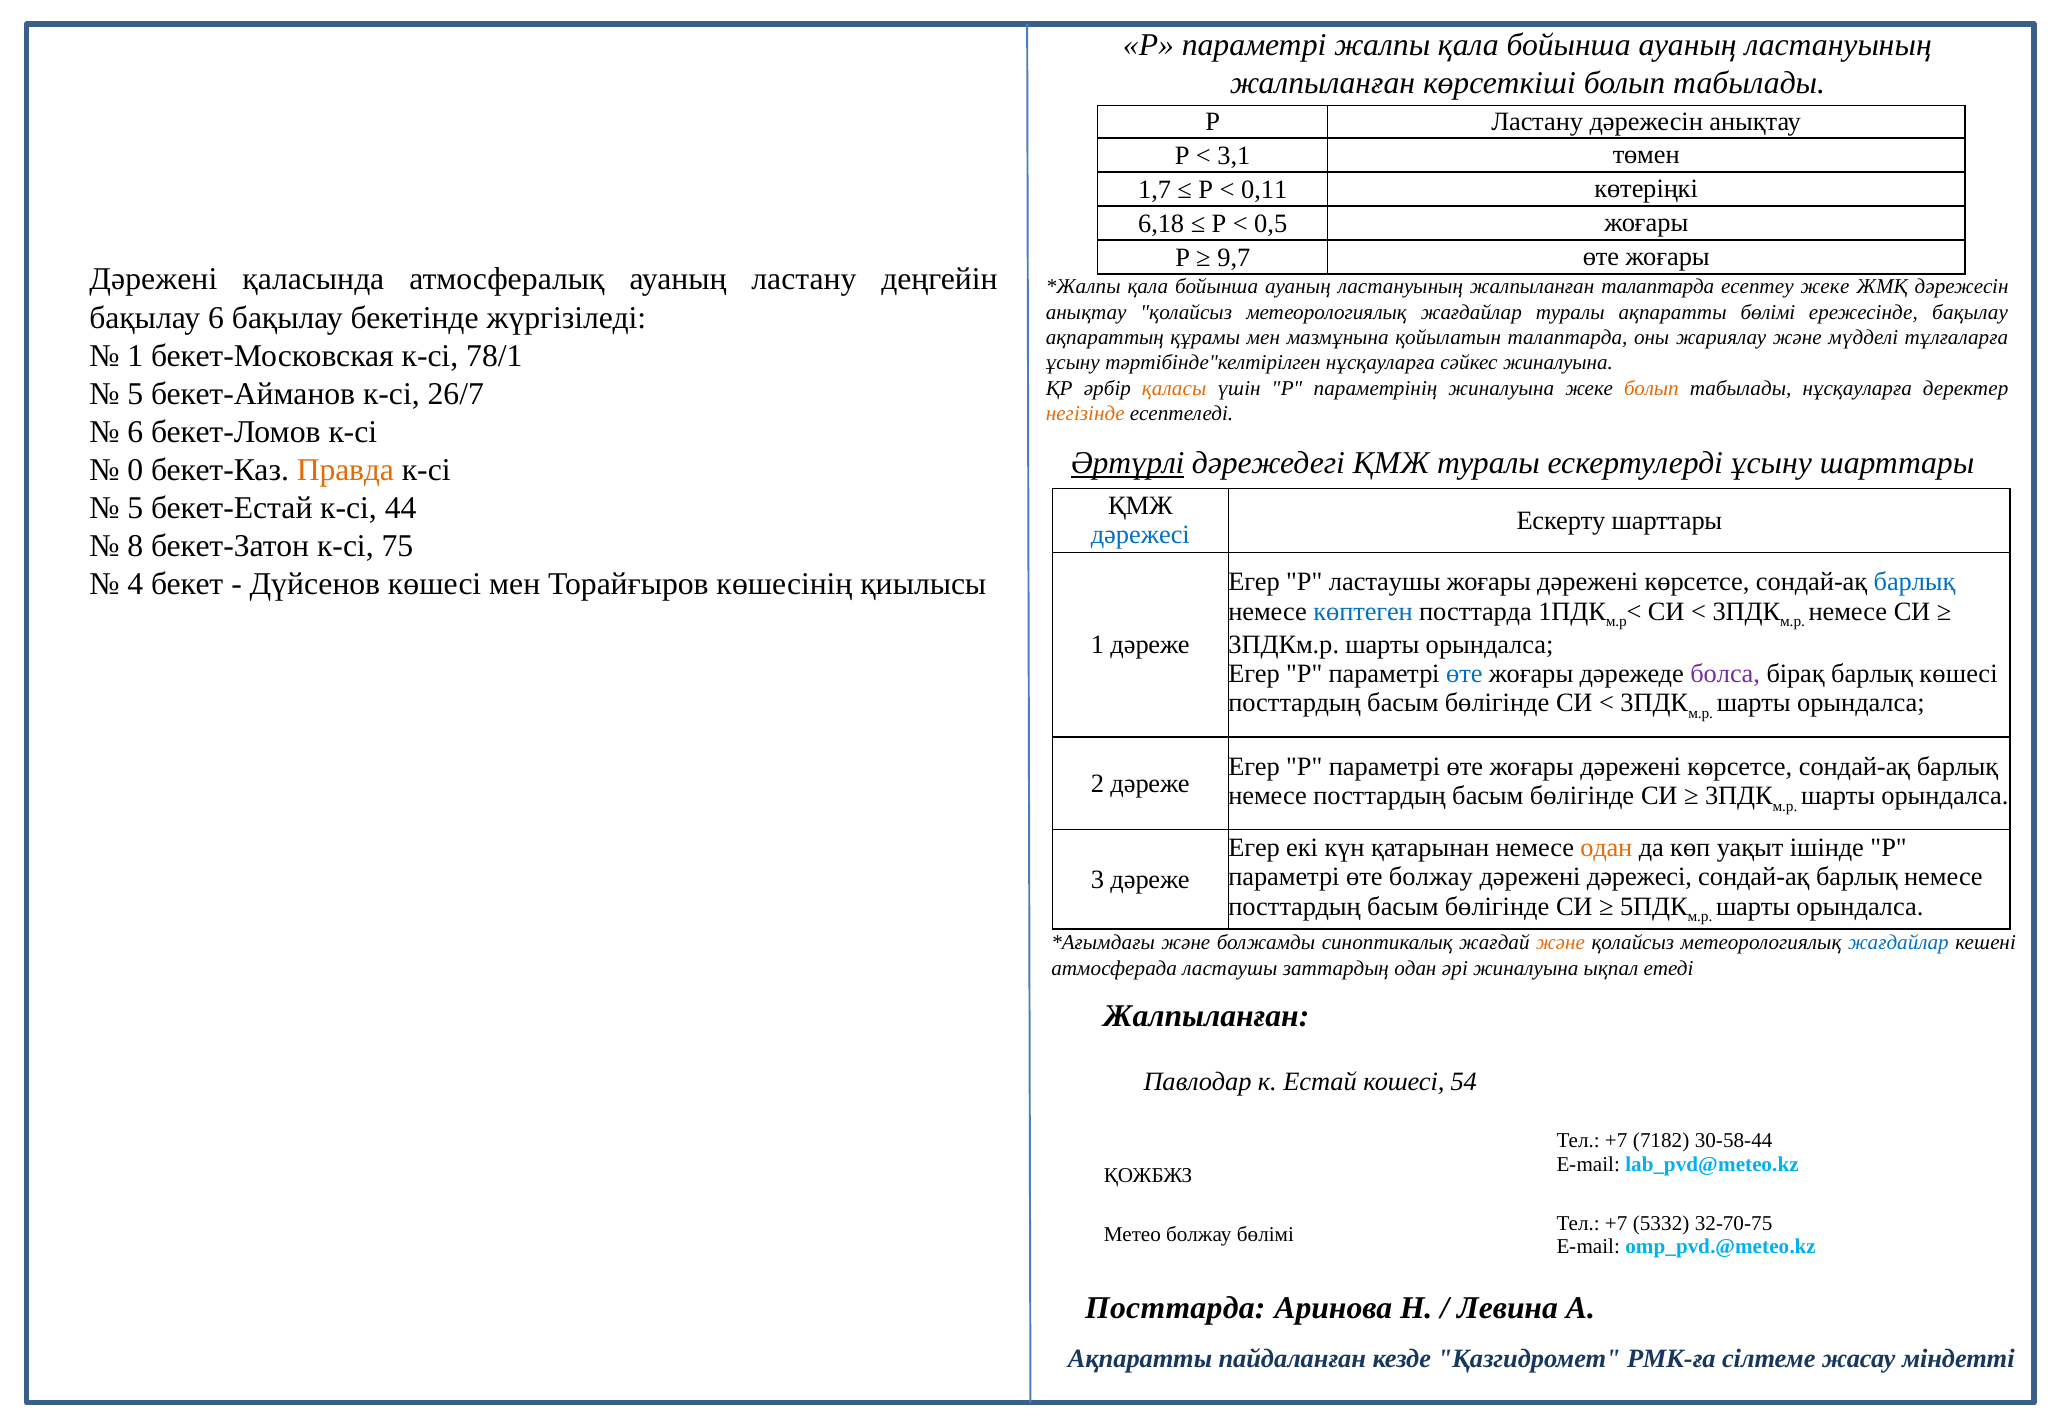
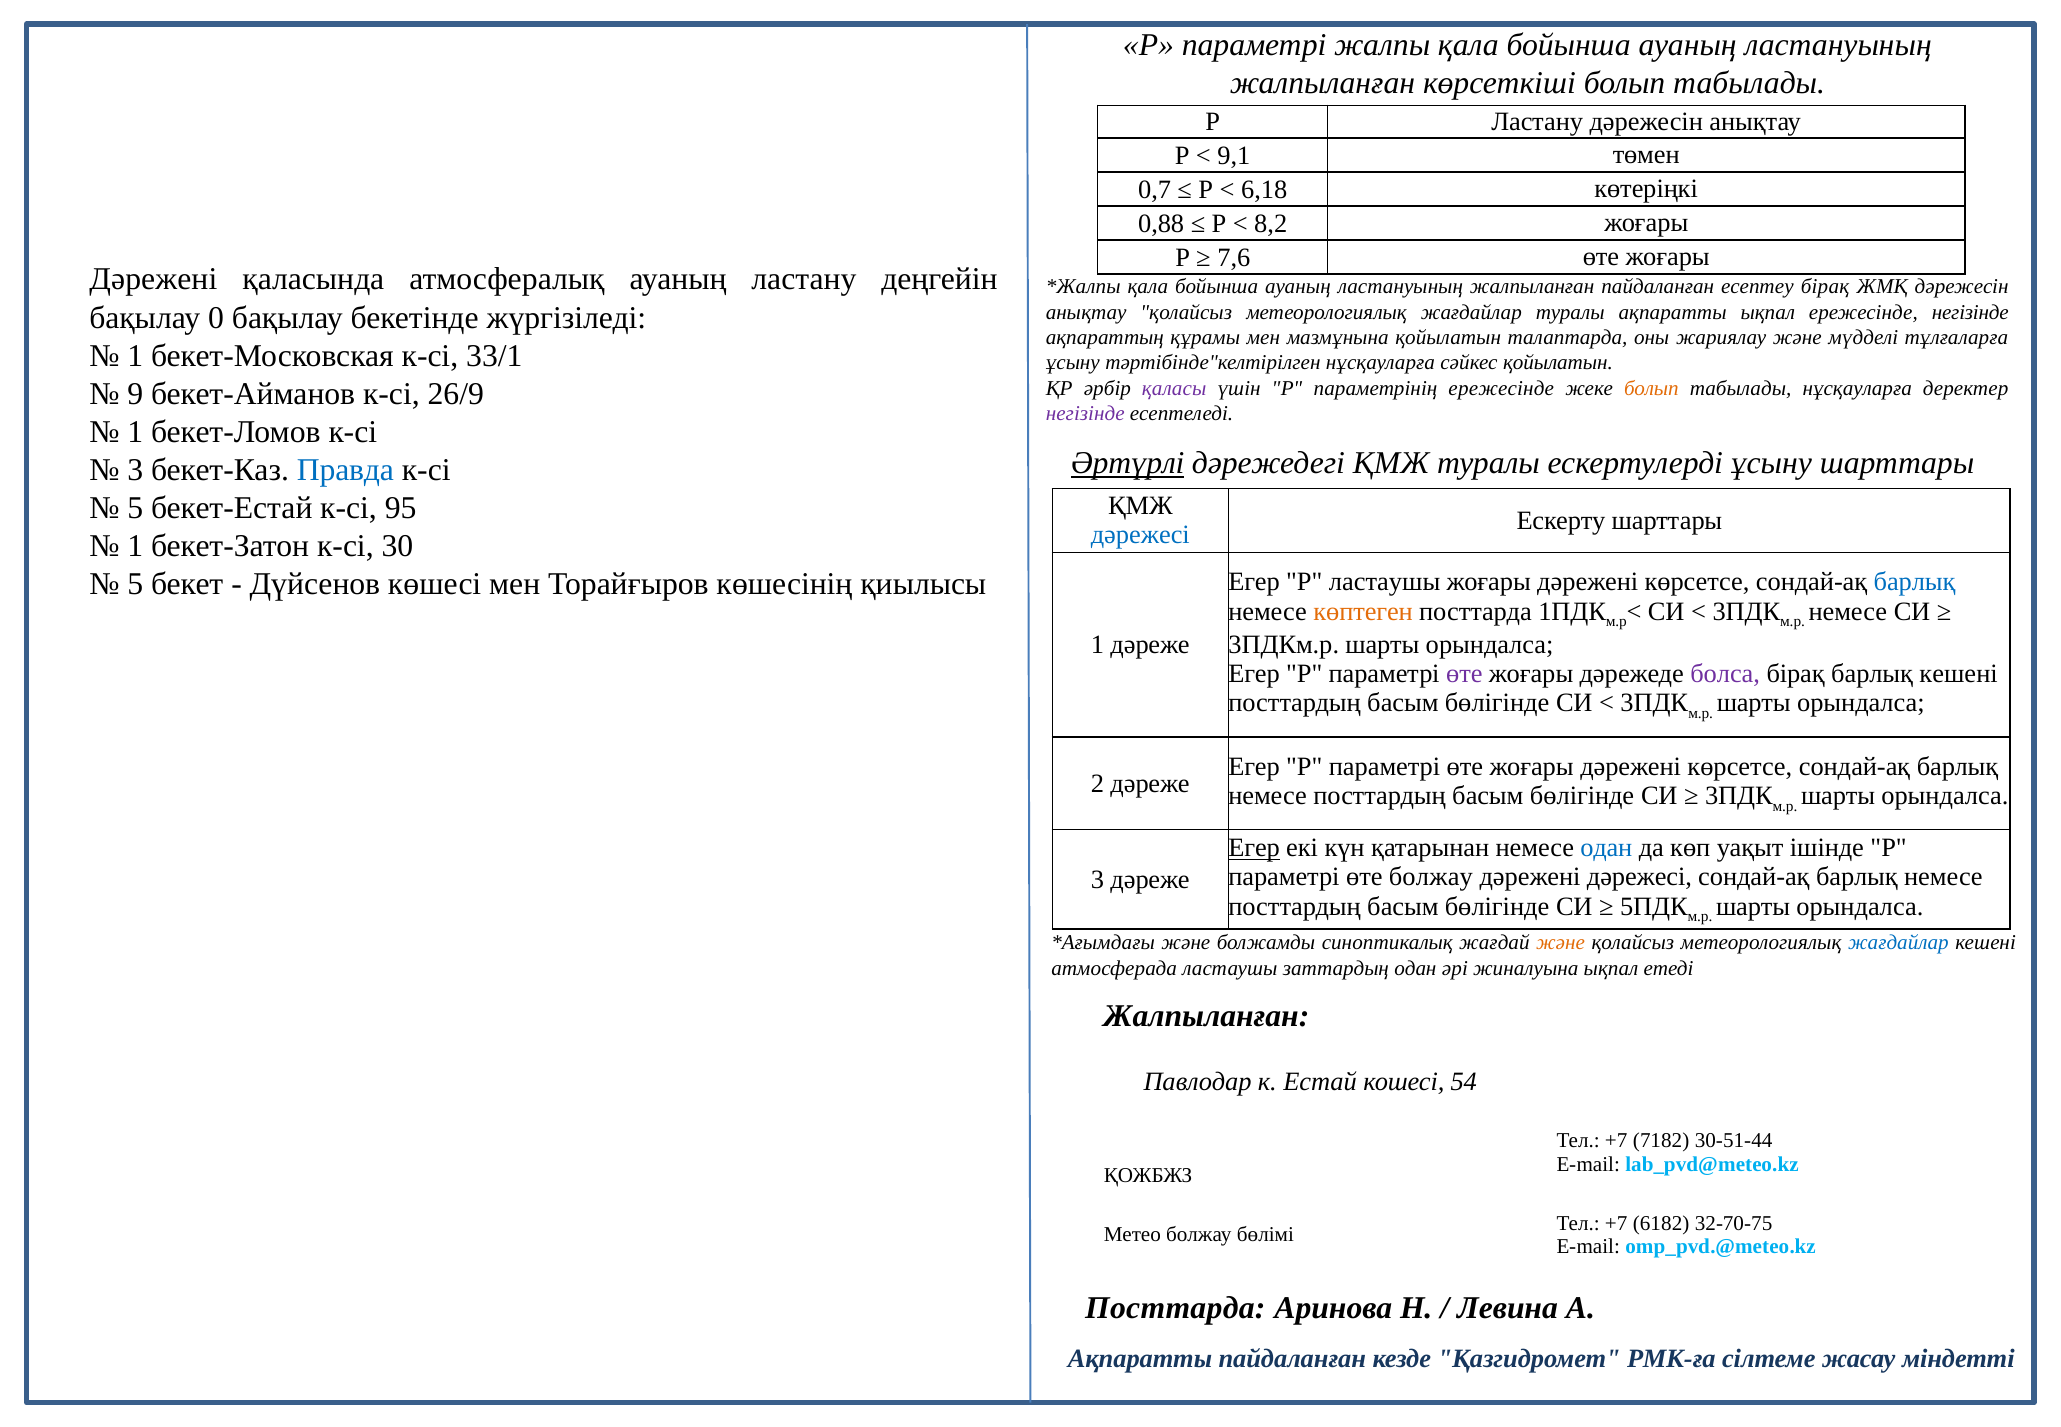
3,1: 3,1 -> 9,1 (1234, 156)
1,7: 1,7 -> 0,7 (1155, 190)
0,11: 0,11 -> 6,18 (1264, 190)
6,18: 6,18 -> 0,88 (1161, 224)
0,5: 0,5 -> 8,2 (1271, 224)
9,7: 9,7 -> 7,6 (1234, 258)
жалпыланған талаптарда: талаптарда -> пайдаланған (1658, 287)
есептеу жеке: жеке -> бірақ (1825, 287)
ақпаратты бөлімі: бөлімі -> ықпал (1768, 312)
ережесінде бақылау: бақылау -> негізінде (1970, 312)
бақылау 6: 6 -> 0 (216, 318)
78/1: 78/1 -> 33/1 (494, 356)
сәйкес жиналуына: жиналуына -> қойылатын (1558, 363)
қаласы colour: orange -> purple (1174, 388)
параметрінің жиналуына: жиналуына -> ережесінде (1501, 388)
5: 5 -> 9 (135, 394)
26/7: 26/7 -> 26/9 (456, 394)
негізінде colour: orange -> purple (1085, 413)
6: 6 -> 1 (135, 432)
0: 0 -> 3 (135, 470)
Правда colour: orange -> blue (345, 470)
44: 44 -> 95 (401, 508)
8: 8 -> 1 (135, 546)
75: 75 -> 30 (397, 546)
4: 4 -> 5 (135, 584)
көптеген colour: blue -> orange (1363, 611)
өте colour: blue -> purple (1464, 674)
барлық көшесі: көшесі -> кешені (1959, 674)
Егер underline: none -> present (1254, 848)
одан colour: orange -> blue (1606, 848)
30-58-44: 30-58-44 -> 30-51-44 (1734, 1141)
5332: 5332 -> 6182 (1661, 1223)
